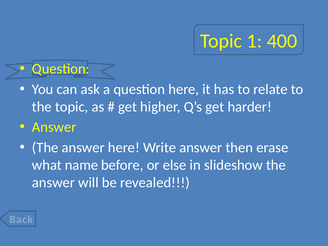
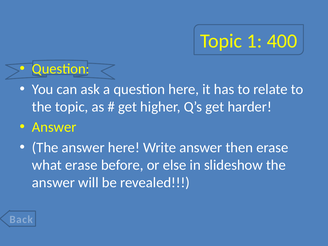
what name: name -> erase (81, 165)
